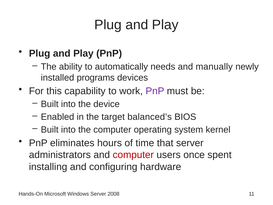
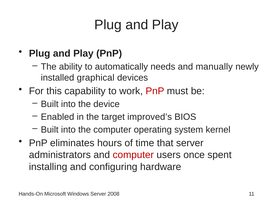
programs: programs -> graphical (96, 78)
PnP colour: purple -> red (155, 91)
balanced’s: balanced’s -> improved’s (150, 117)
